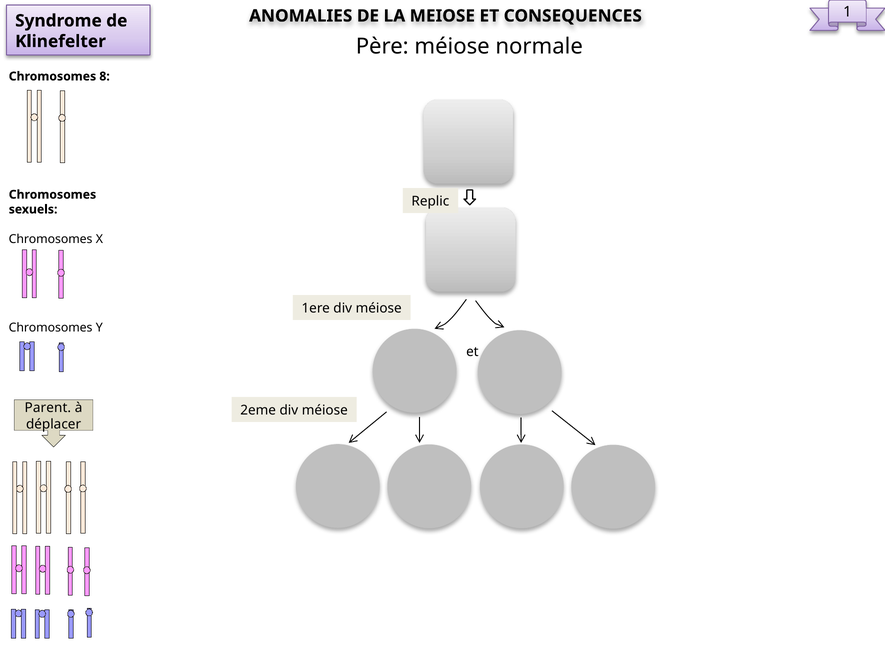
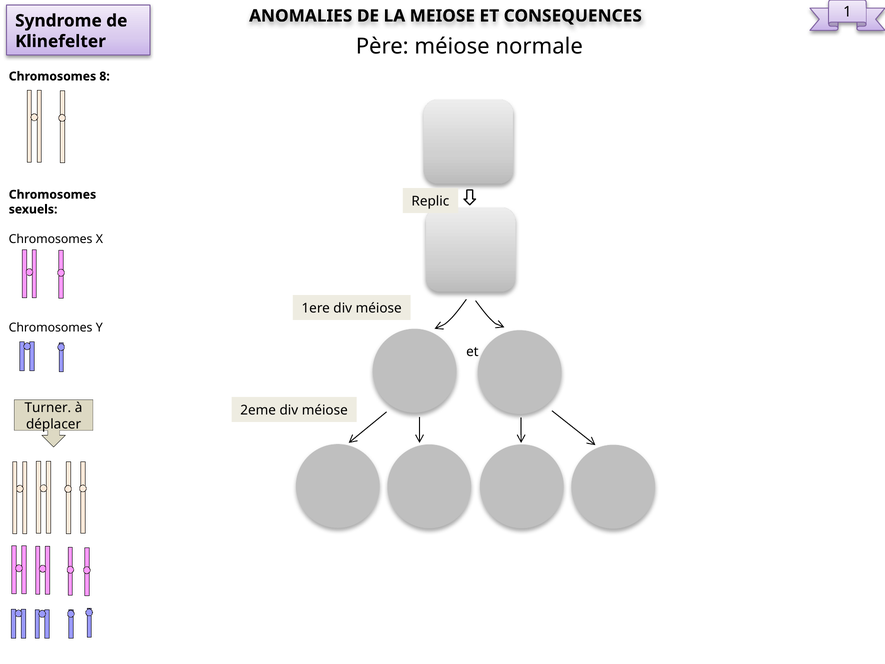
Parent: Parent -> Turner (48, 408)
